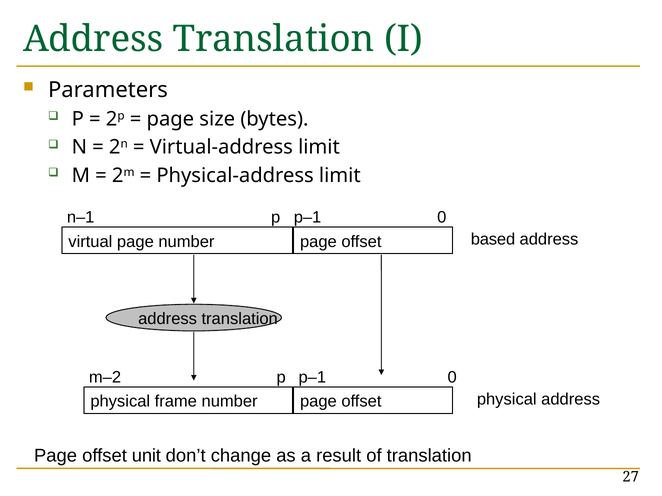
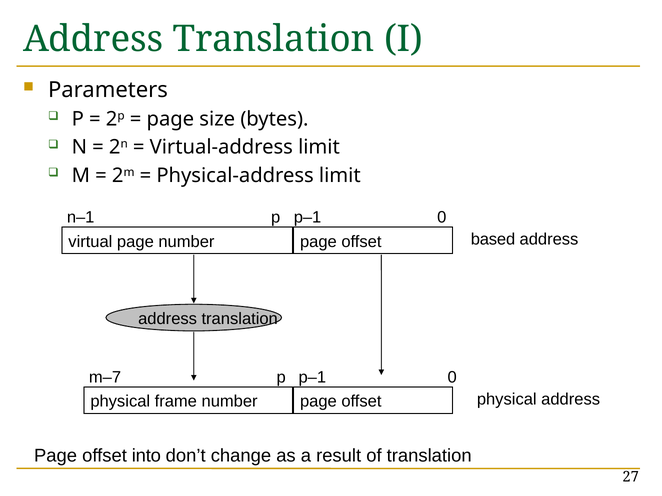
m–2: m–2 -> m–7 (105, 377)
unit: unit -> into (146, 456)
